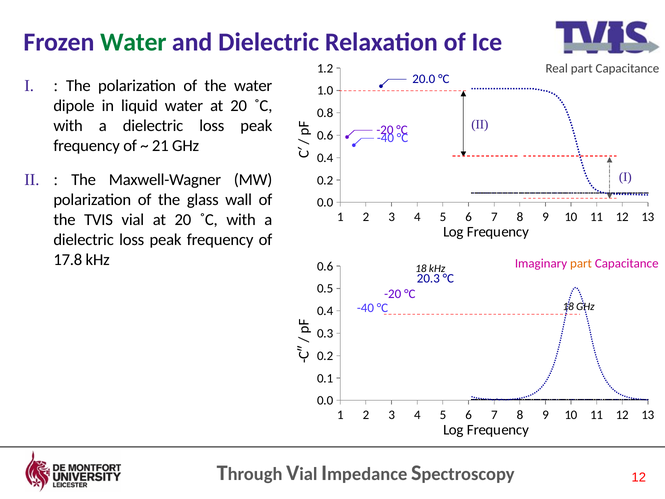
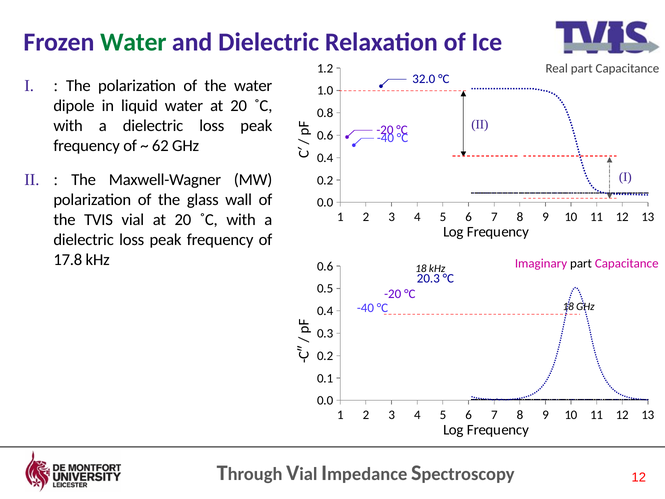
20.0: 20.0 -> 32.0 (424, 79)
21: 21 -> 62 (160, 145)
part colour: orange -> black (581, 263)
